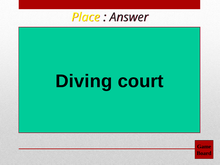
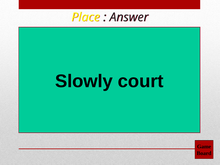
Diving: Diving -> Slowly (84, 81)
